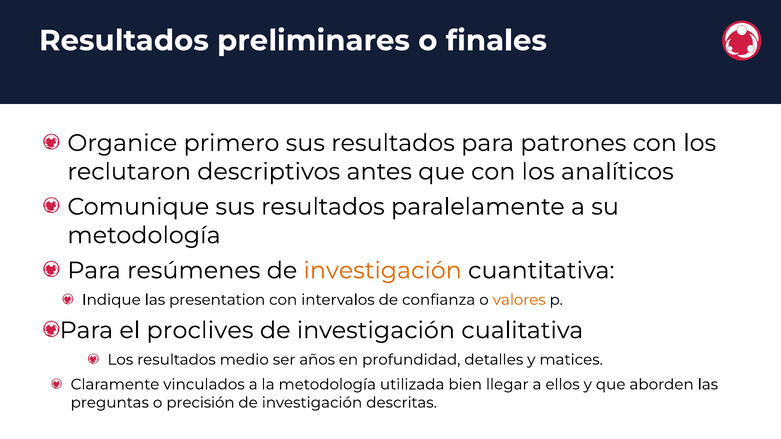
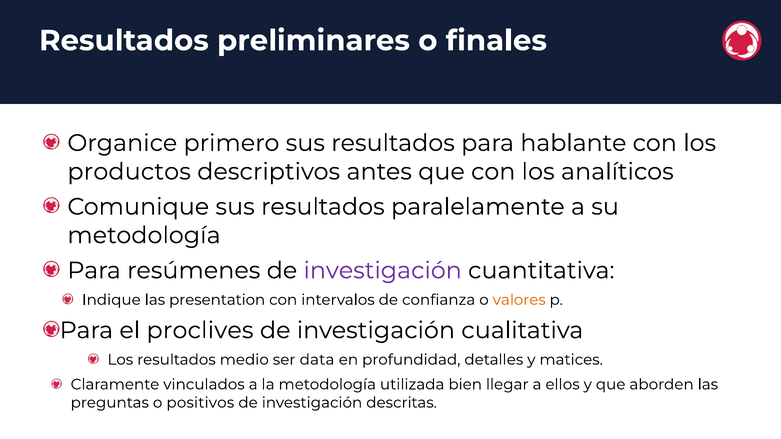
patrones: patrones -> hablante (573, 143)
reclutaron: reclutaron -> productos (129, 172)
investigación colour: orange -> purple (383, 271)
años: años -> data (317, 360)
precisión: precisión -> positivos (200, 403)
